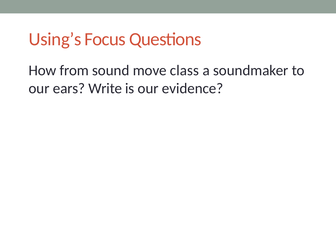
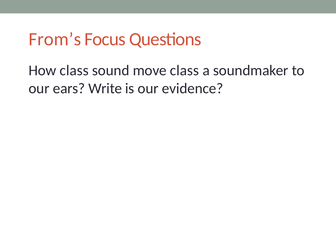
Using’s: Using’s -> From’s (55, 39)
How from: from -> class (74, 70)
